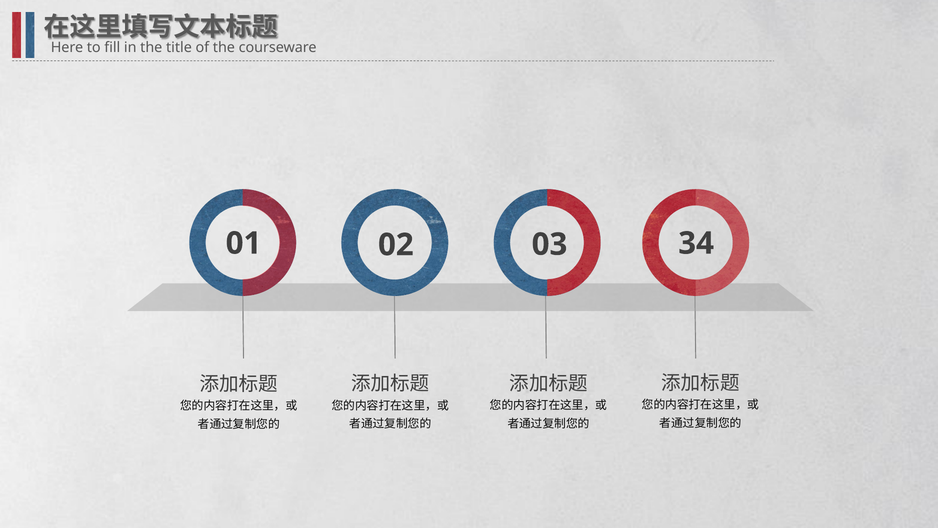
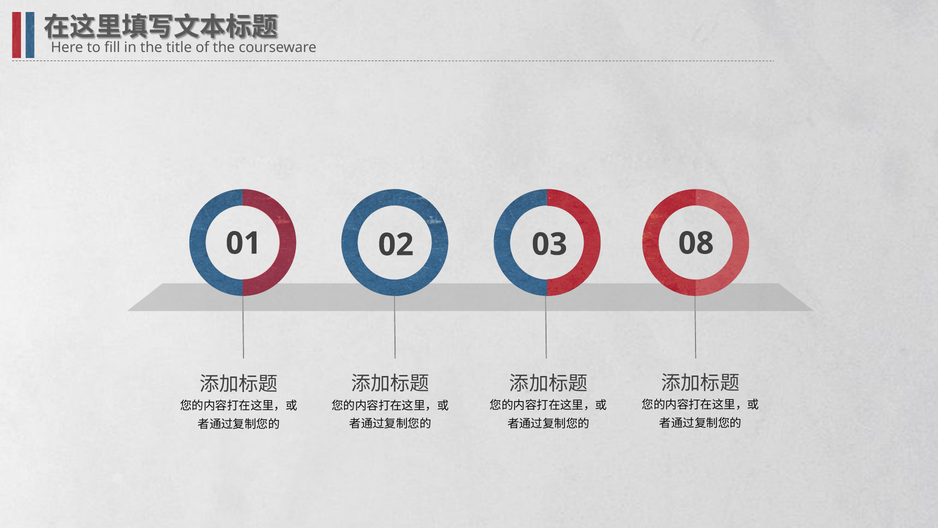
34: 34 -> 08 (696, 243)
